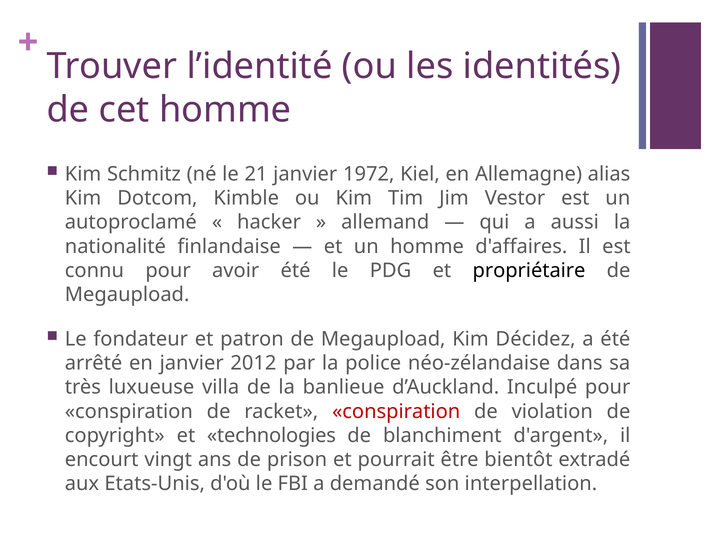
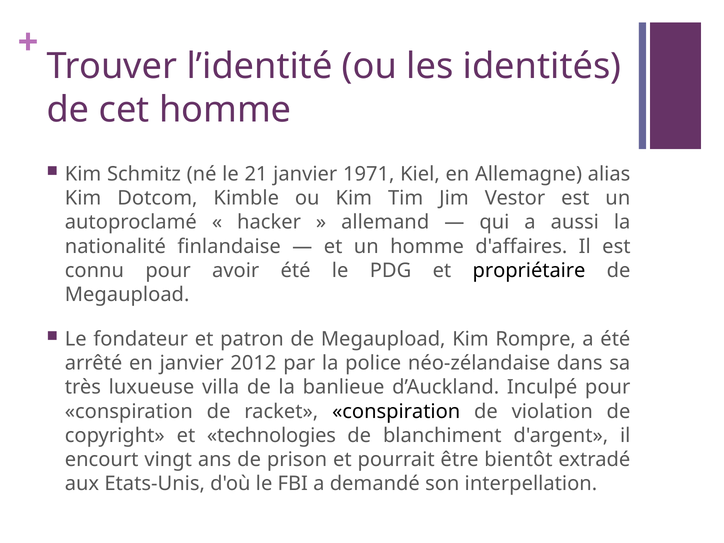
1972: 1972 -> 1971 (369, 174)
Décidez: Décidez -> Rompre (536, 339)
conspiration colour: red -> black (396, 411)
